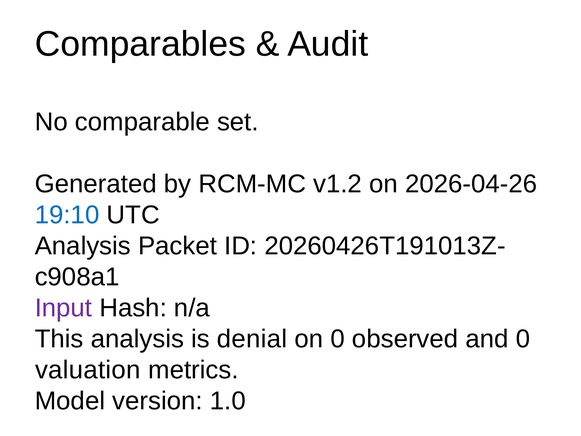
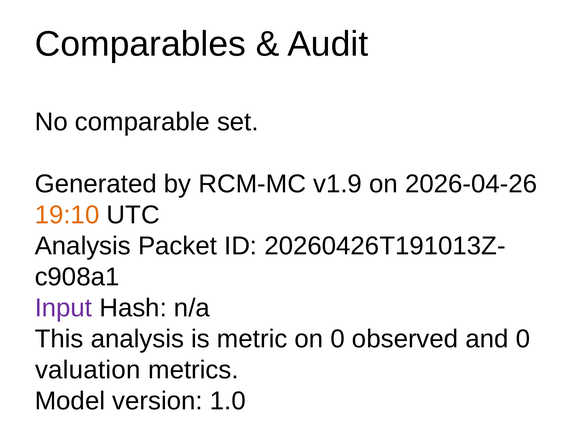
v1.2: v1.2 -> v1.9 (338, 184)
19:10 colour: blue -> orange (67, 215)
denial: denial -> metric (252, 339)
